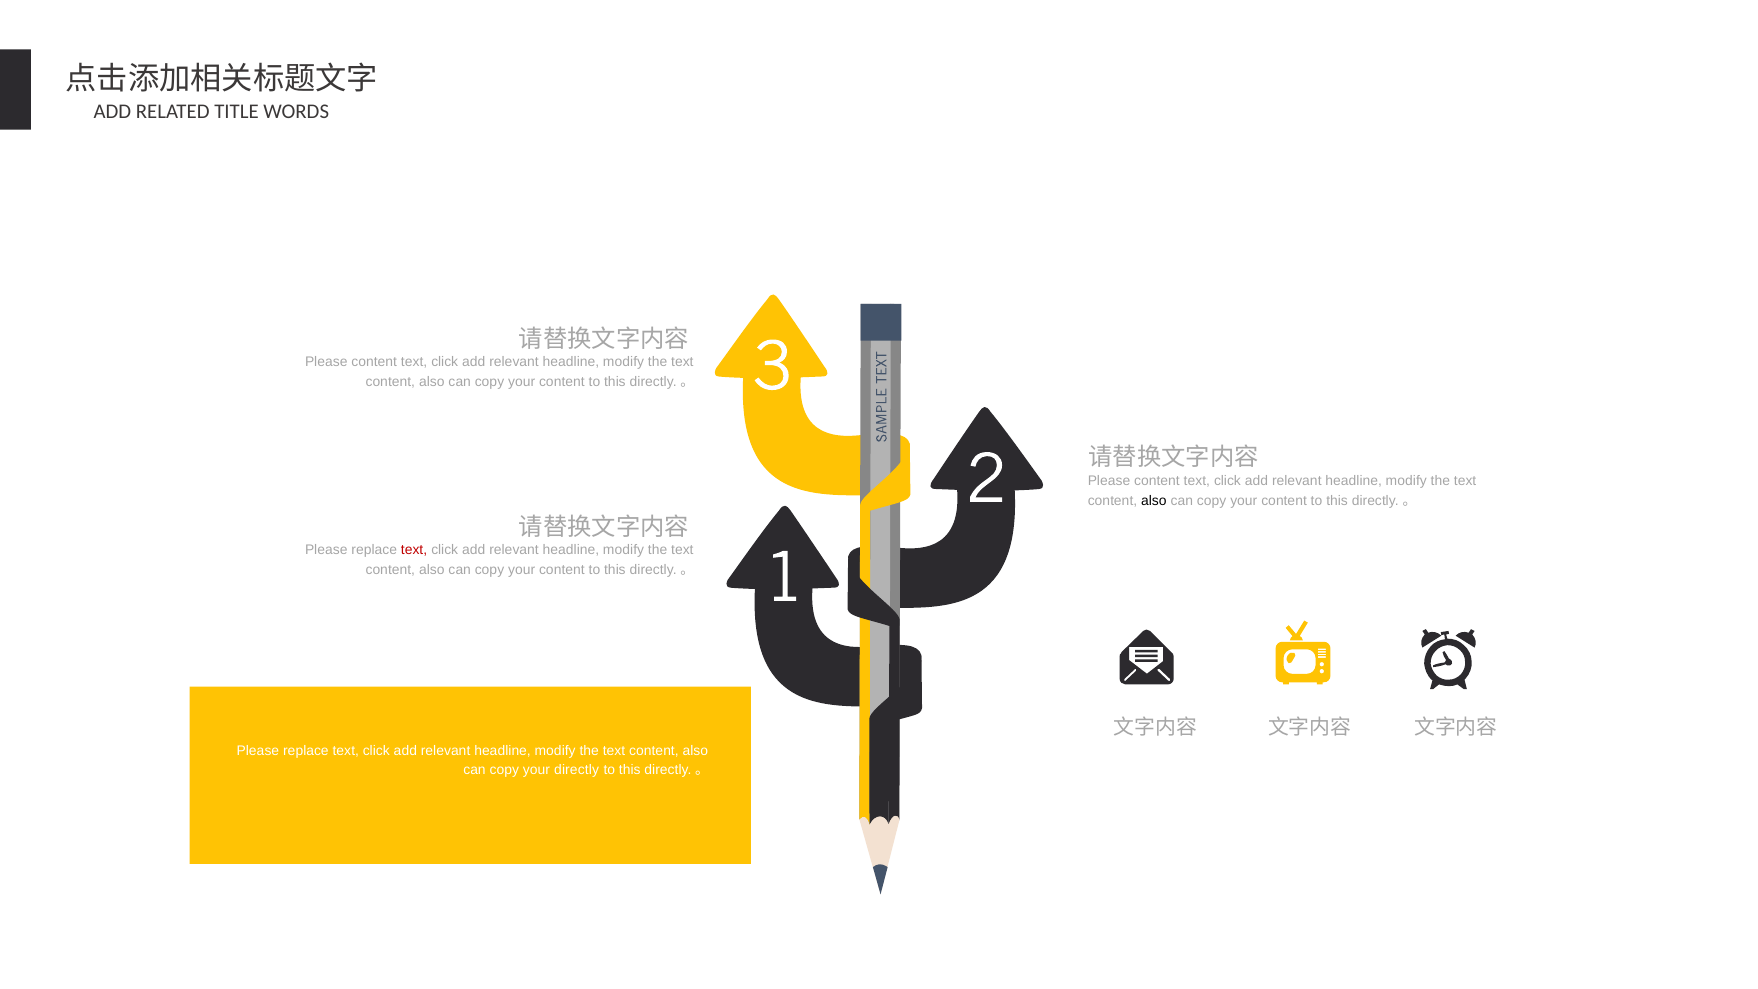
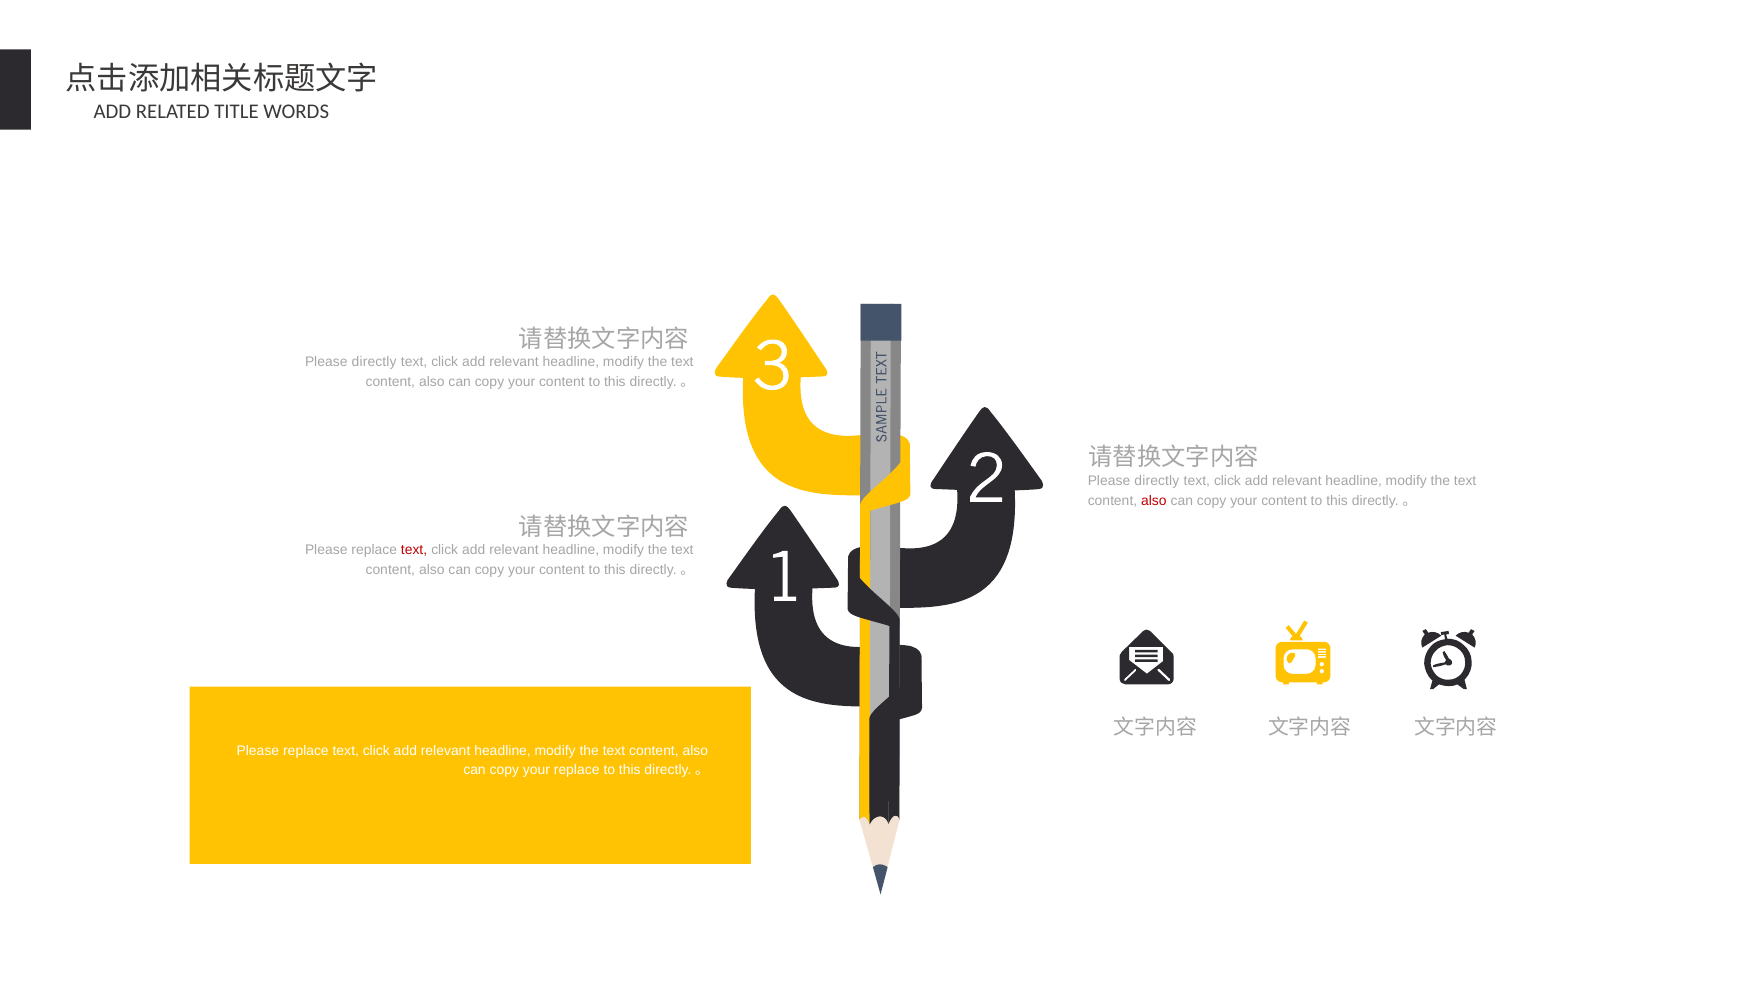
content: content -> directly (374, 362)
content: content -> directly (1157, 481)
also colour: black -> red (1154, 501)
your directly: directly -> replace (577, 770)
